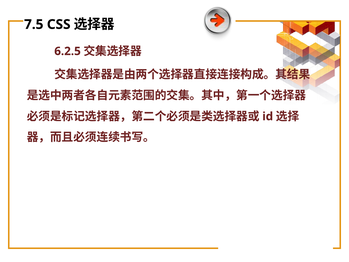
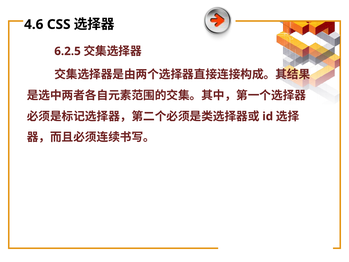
7.5: 7.5 -> 4.6 (34, 24)
